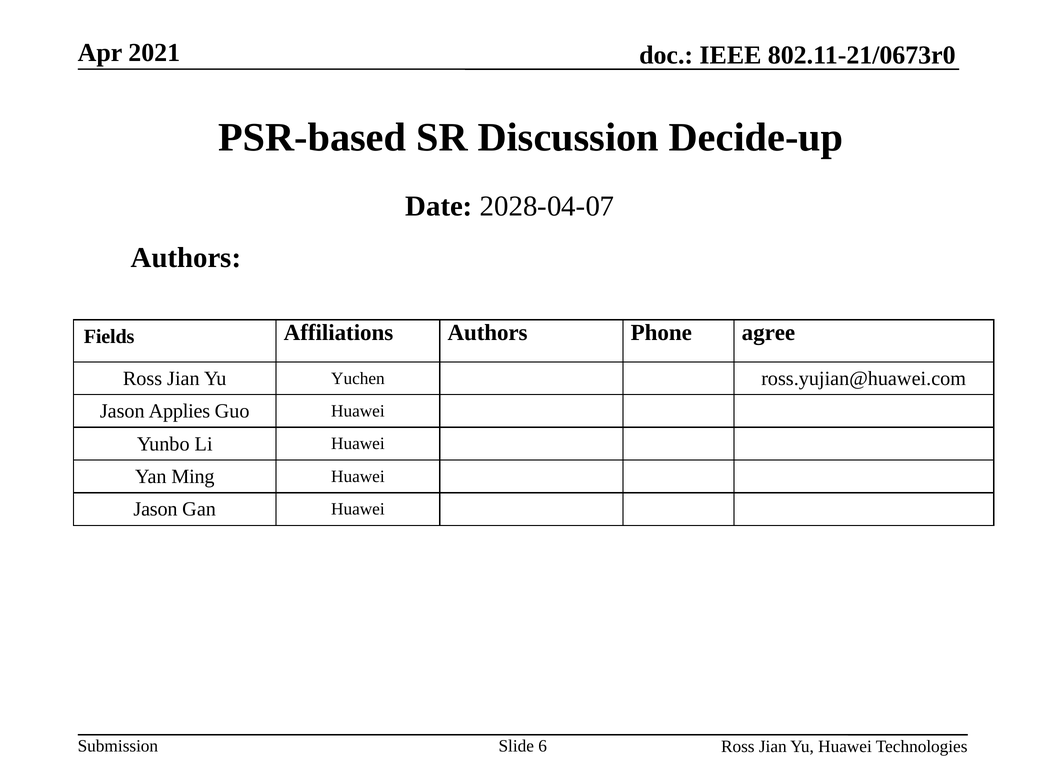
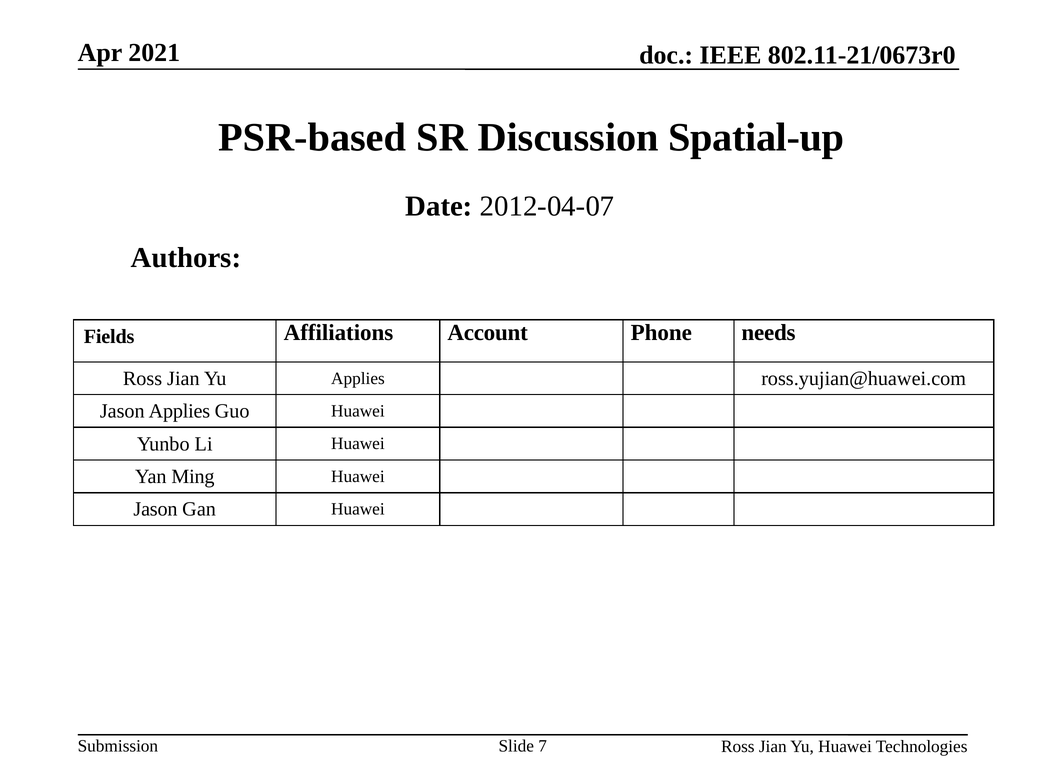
Decide-up: Decide-up -> Spatial-up (756, 137)
2028-04-07: 2028-04-07 -> 2012-04-07 (547, 206)
Affiliations Authors: Authors -> Account (488, 333)
agree: agree -> needs (769, 333)
Yu Yuchen: Yuchen -> Applies (358, 378)
6: 6 -> 7 (543, 746)
